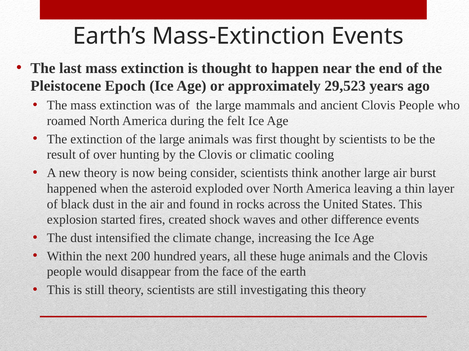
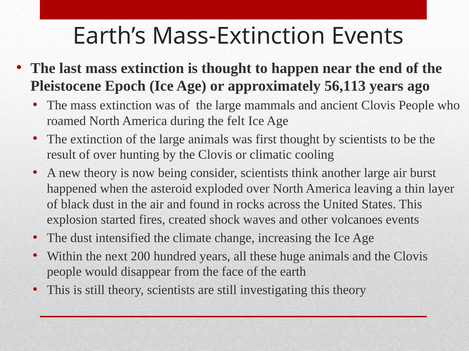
29,523: 29,523 -> 56,113 (345, 86)
difference: difference -> volcanoes (357, 220)
